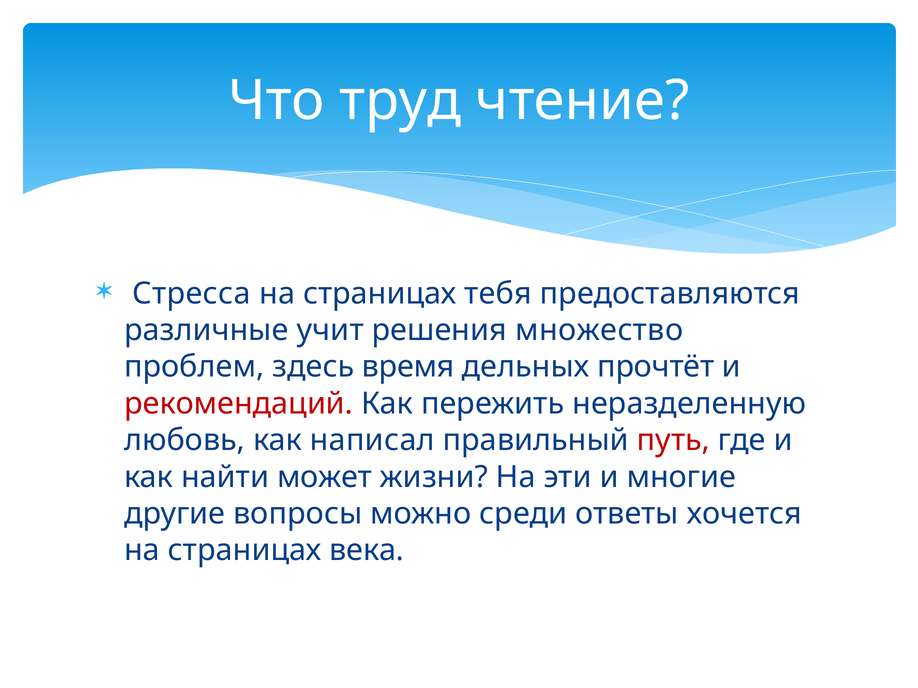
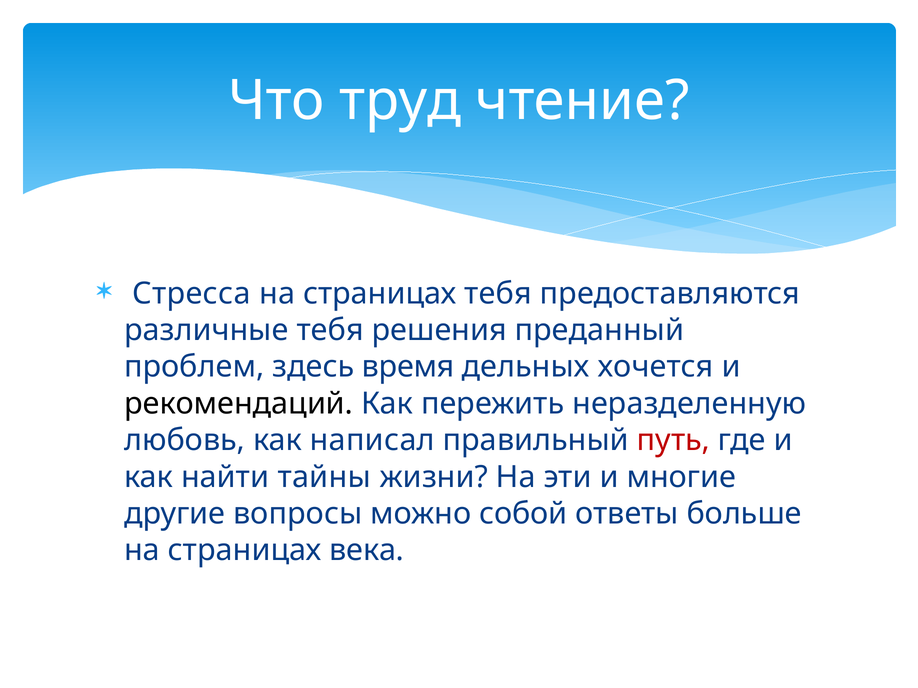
различные учит: учит -> тебя (330, 330)
множество: множество -> преданный (599, 330)
прочтёт: прочтёт -> хочется (656, 367)
рекомендаций colour: red -> black (239, 404)
может: может -> тайны (324, 477)
среди: среди -> собой (523, 514)
хочется: хочется -> больше (744, 514)
